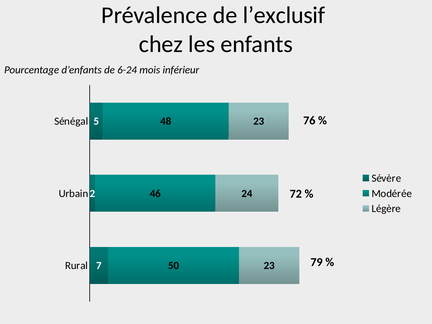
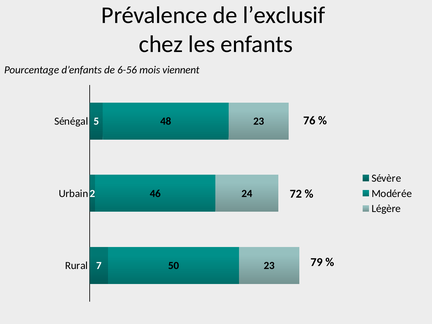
6-24: 6-24 -> 6-56 (127, 70)
inférieur: inférieur -> viennent (181, 70)
